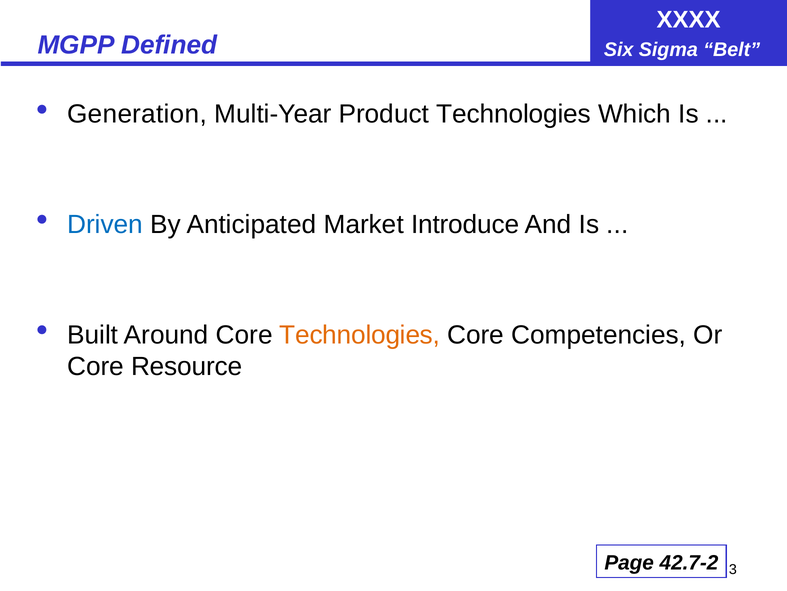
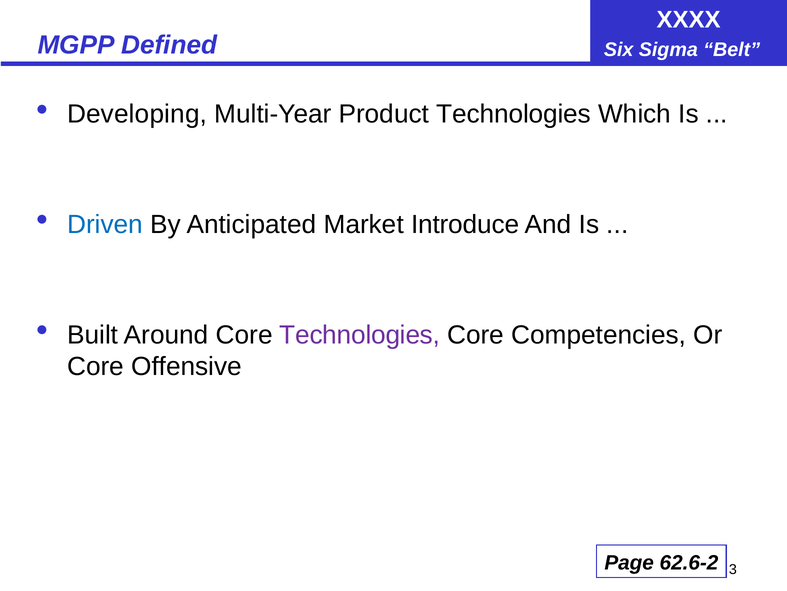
Generation: Generation -> Developing (137, 114)
Technologies colour: orange -> purple (360, 334)
Resource: Resource -> Offensive (187, 366)
42.7-2: 42.7-2 -> 62.6-2 (689, 562)
